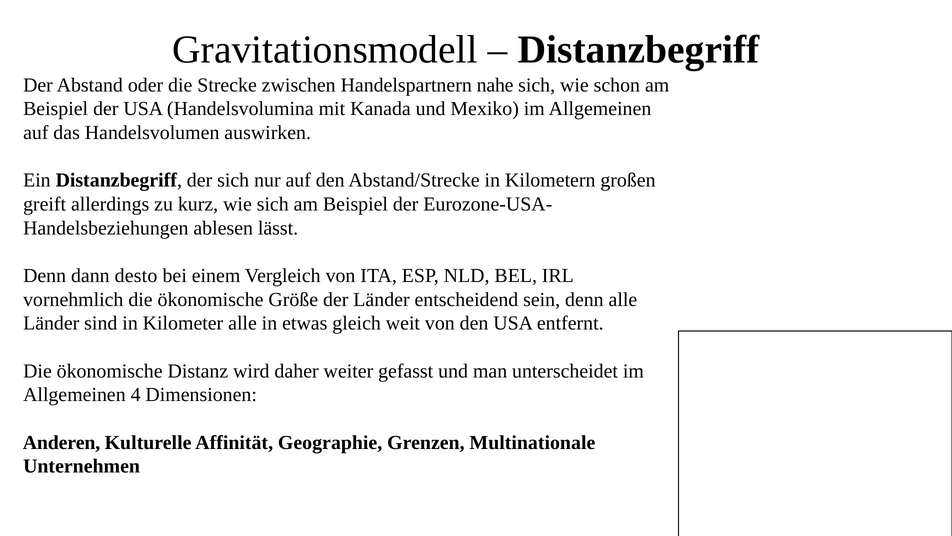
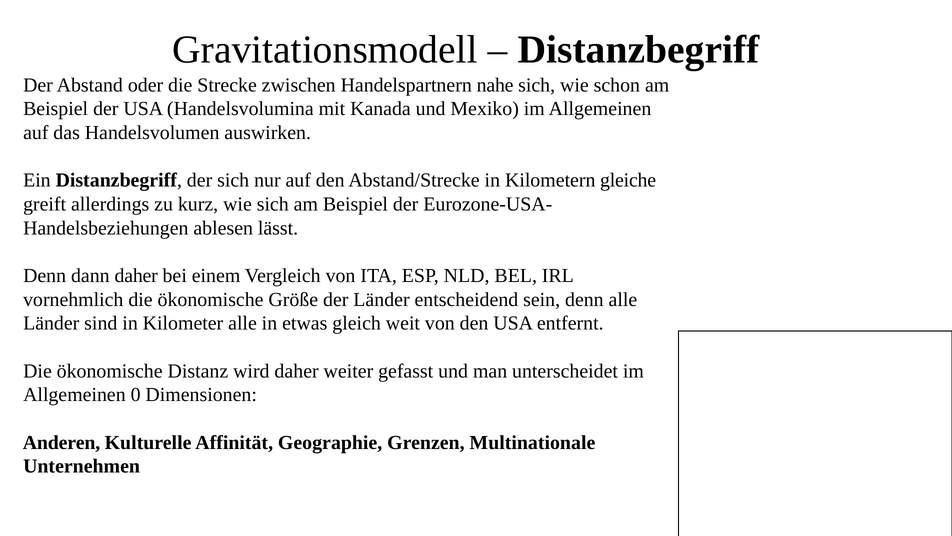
großen: großen -> gleiche (628, 180)
dann desto: desto -> daher (136, 275)
4: 4 -> 0 (136, 395)
